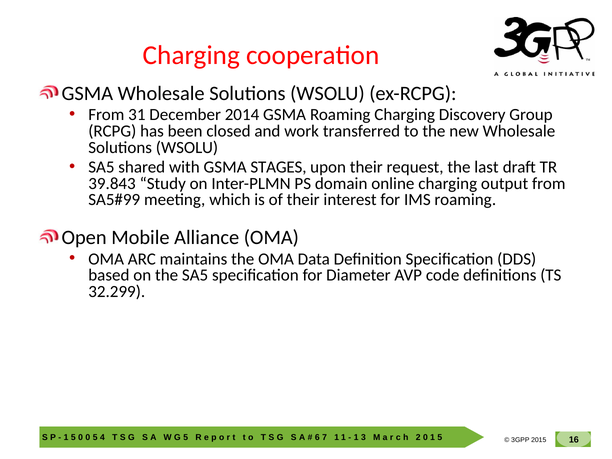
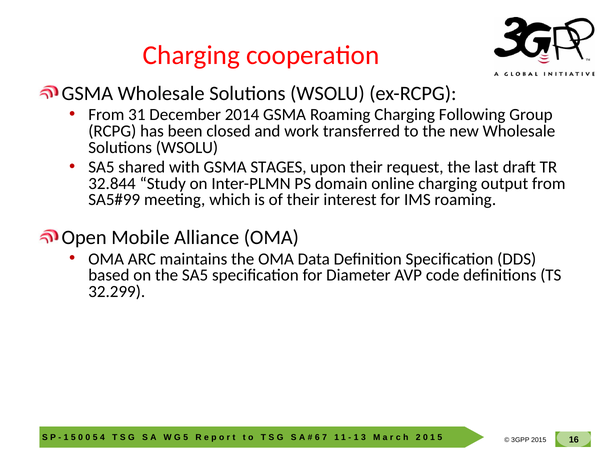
Discovery: Discovery -> Following (472, 115)
39.843: 39.843 -> 32.844 (112, 184)
